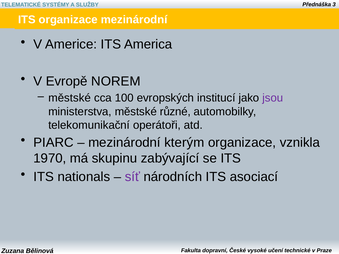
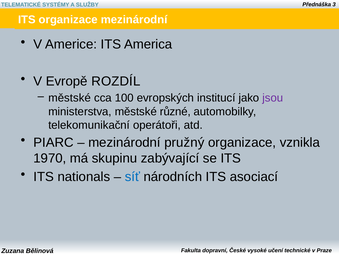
NOREM: NOREM -> ROZDÍL (116, 81)
kterým: kterým -> pružný (184, 143)
síť colour: purple -> blue (132, 177)
